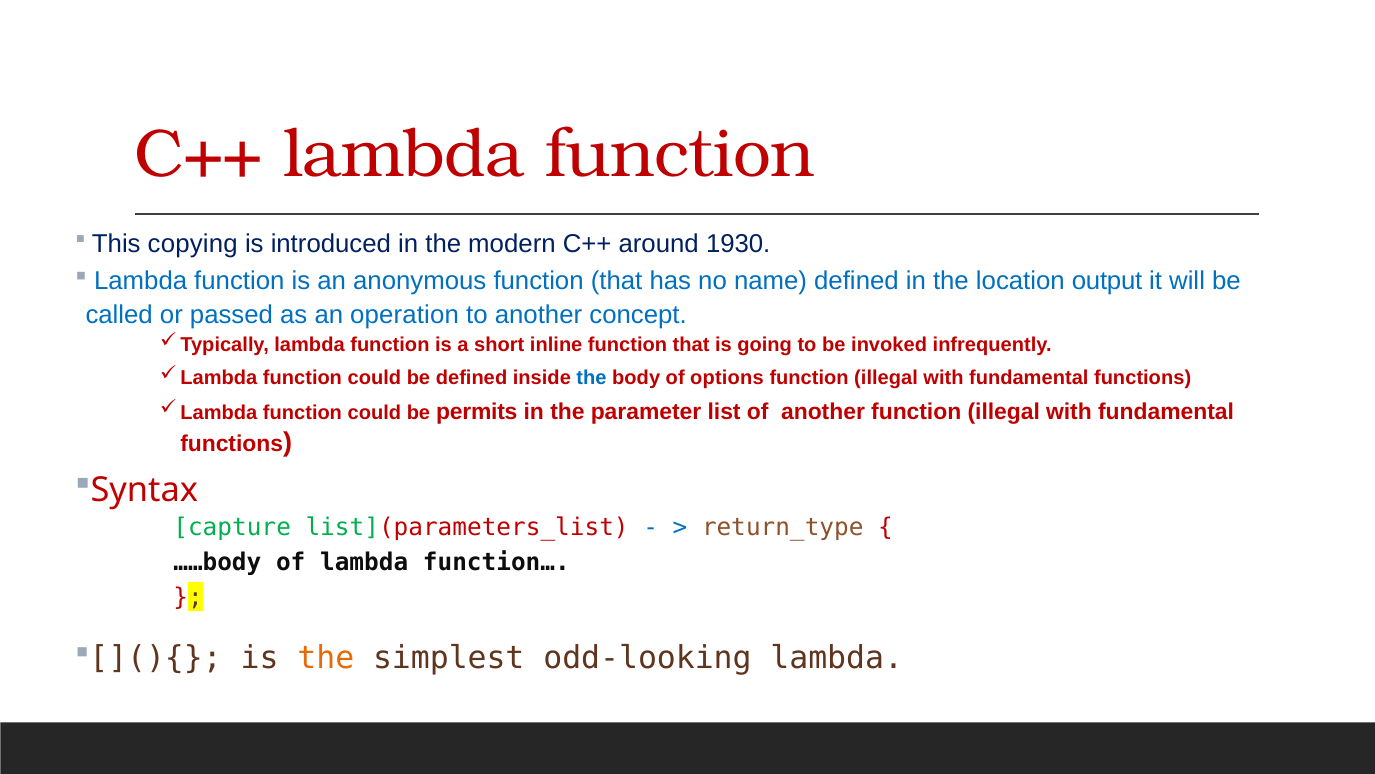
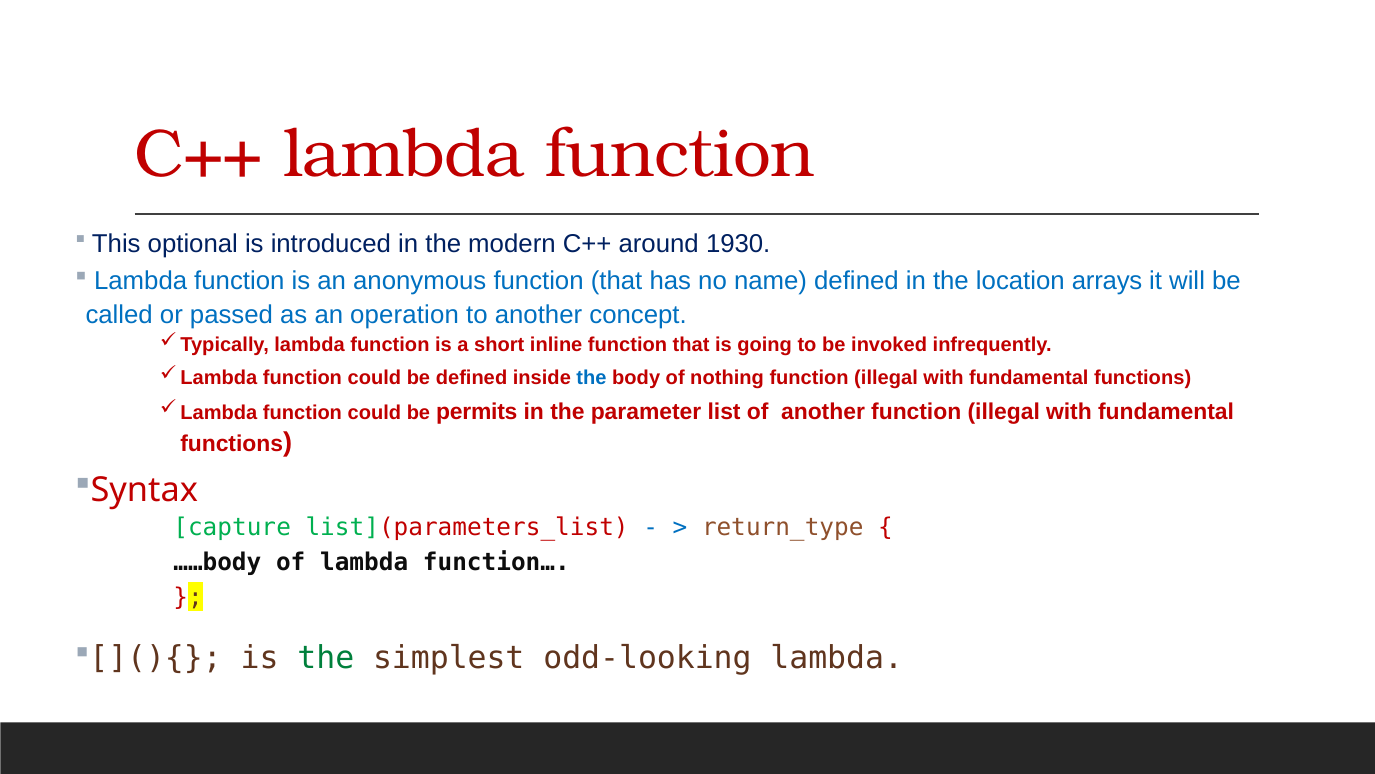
copying: copying -> optional (193, 244)
output: output -> arrays (1107, 281)
options: options -> nothing (727, 378)
the colour: orange -> green (326, 658)
